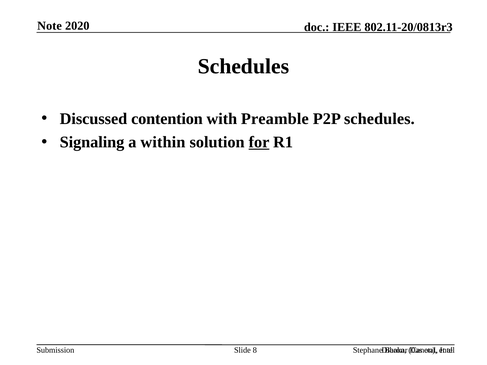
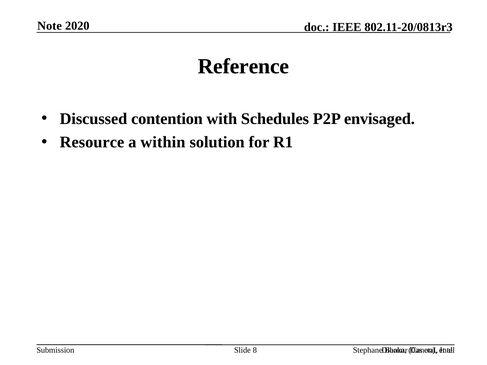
Schedules: Schedules -> Reference (243, 66)
Preamble: Preamble -> Schedules (275, 119)
P2P schedules: schedules -> envisaged (379, 119)
Signaling: Signaling -> Resource (92, 142)
for underline: present -> none (259, 142)
